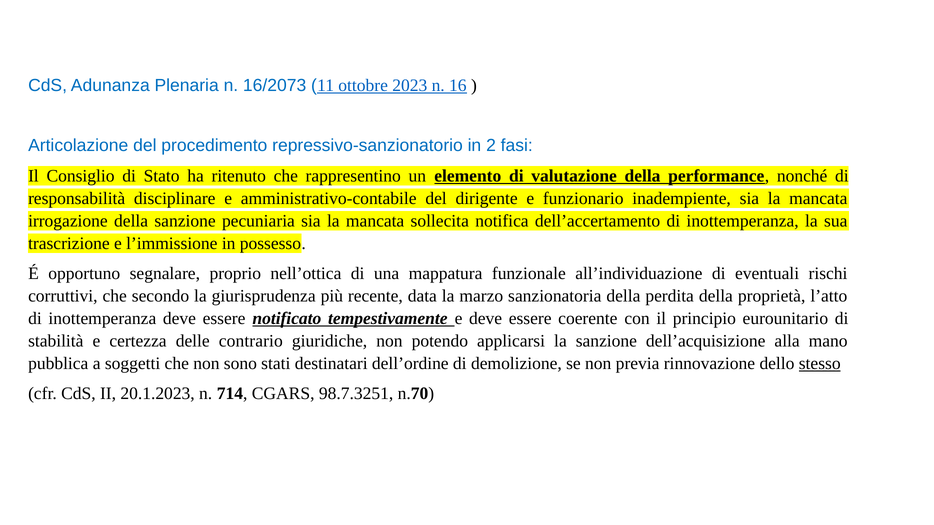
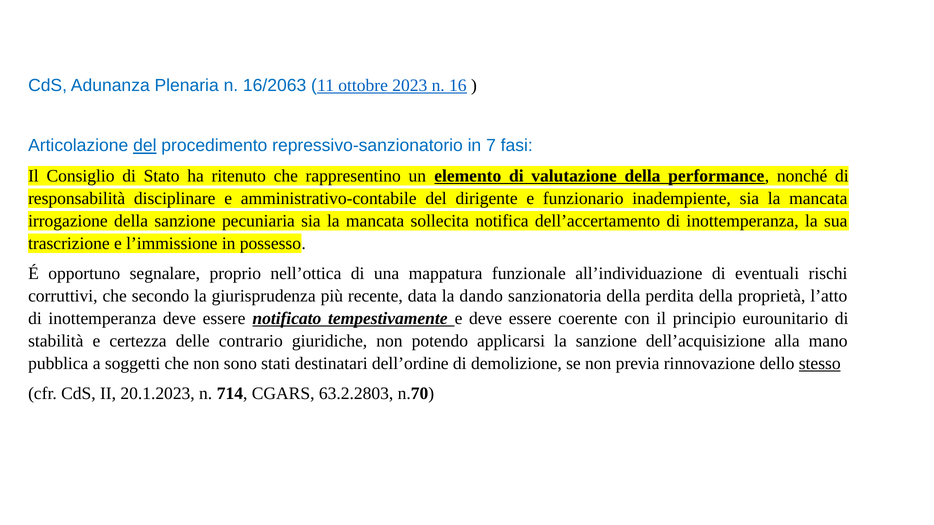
16/2073: 16/2073 -> 16/2063 (275, 85)
del underline: none -> present (145, 146)
2: 2 -> 7 (491, 146)
marzo: marzo -> dando (481, 296)
98.7.3251: 98.7.3251 -> 63.2.2803 (356, 394)
